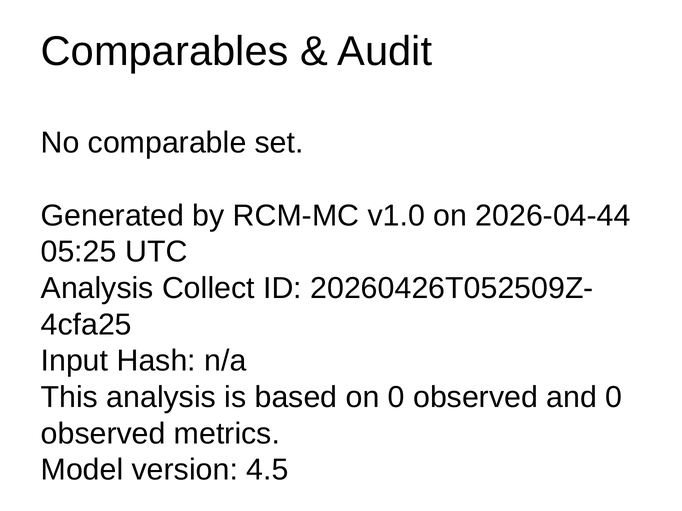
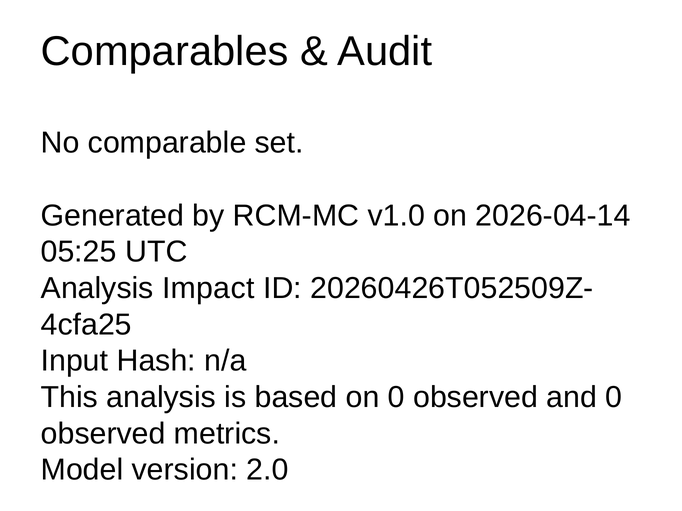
2026-04-44: 2026-04-44 -> 2026-04-14 (553, 216)
Collect: Collect -> Impact (208, 289)
4.5: 4.5 -> 2.0 (268, 470)
